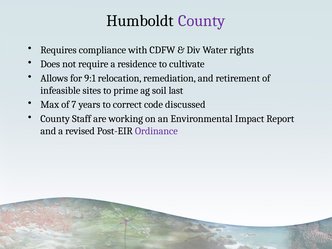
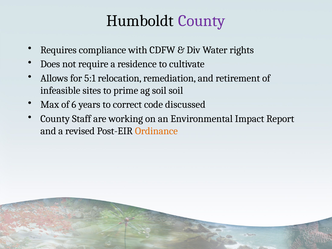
9:1: 9:1 -> 5:1 (90, 78)
soil last: last -> soil (176, 90)
7: 7 -> 6 (74, 105)
Ordinance colour: purple -> orange (156, 131)
